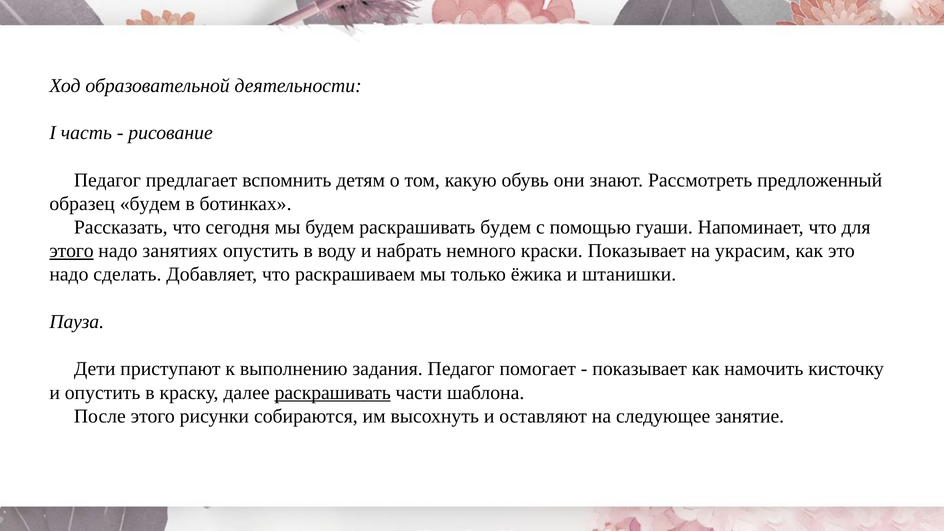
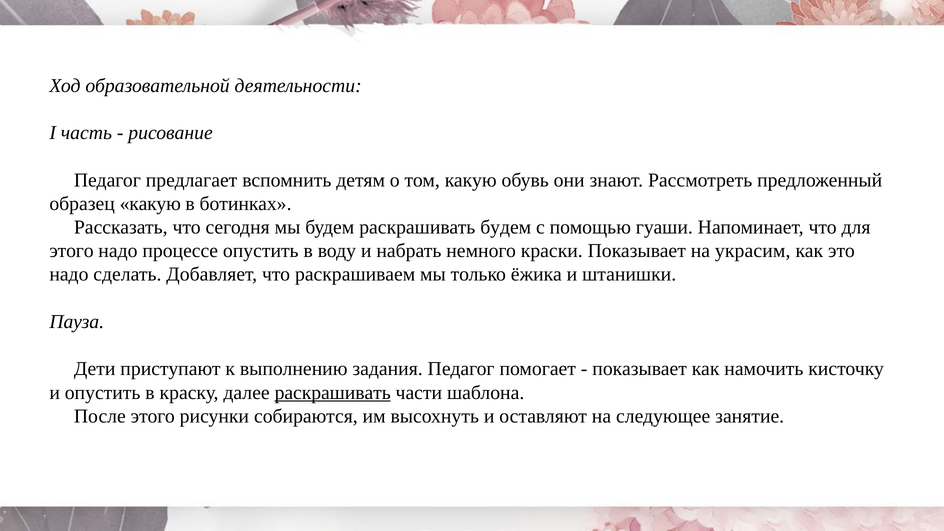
образец будем: будем -> какую (150, 204)
этого underline: present -> none (72, 251)
занятиях: занятиях -> процессе (180, 251)
